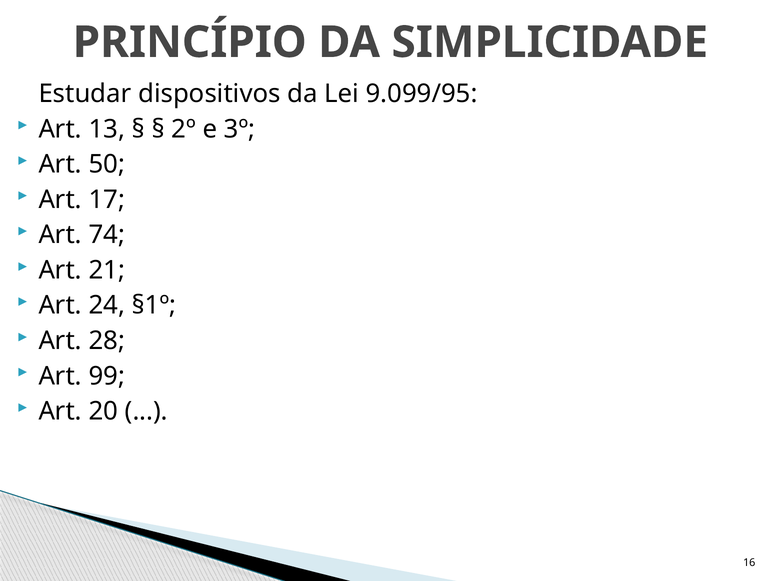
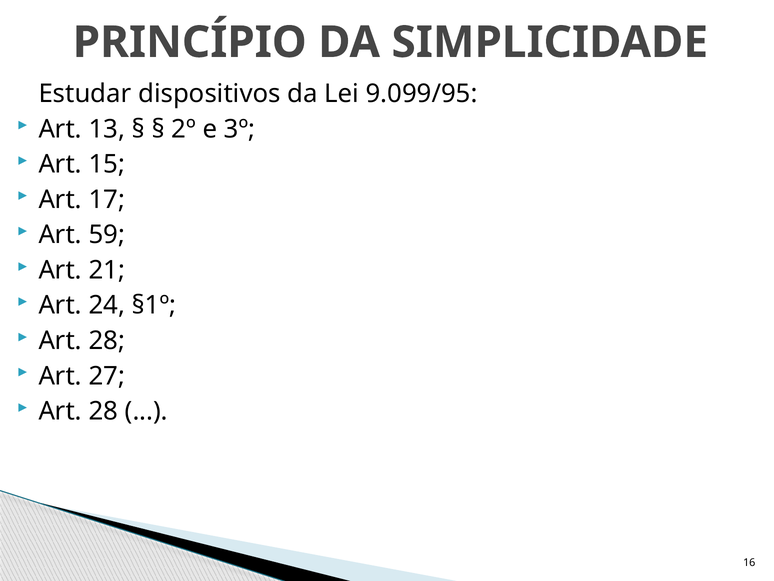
50: 50 -> 15 (107, 164)
74: 74 -> 59 (107, 235)
99: 99 -> 27 (107, 376)
20: 20 -> 28 (103, 411)
